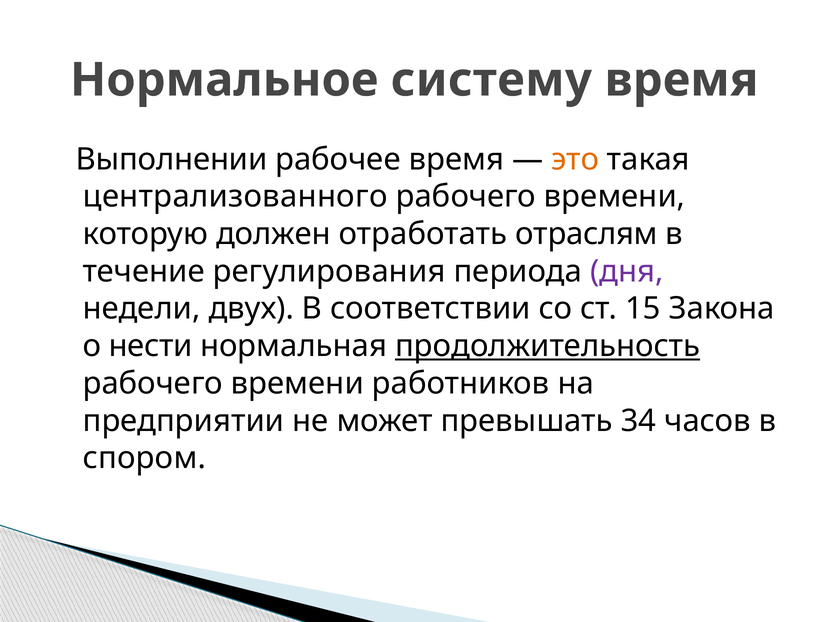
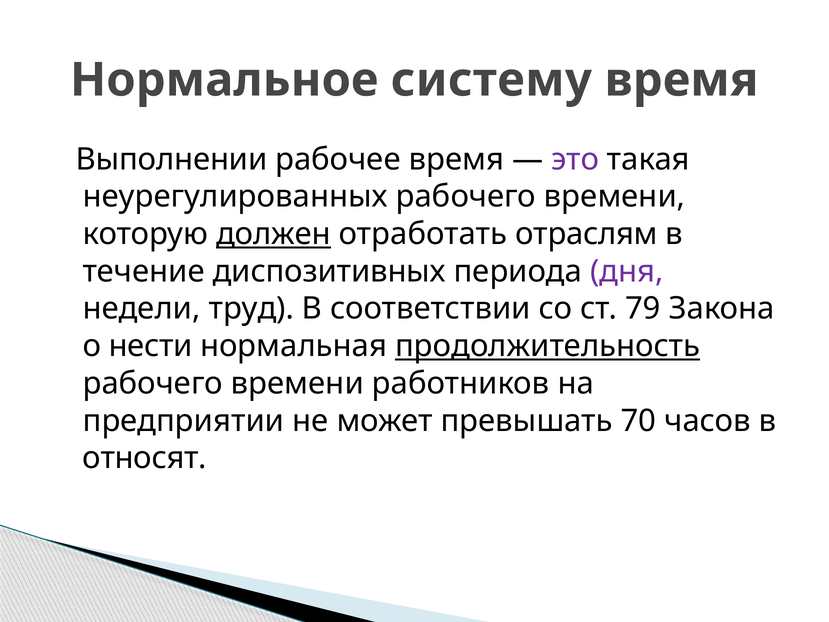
это colour: orange -> purple (575, 159)
централизованного: централизованного -> неурегулированных (235, 197)
должен underline: none -> present (273, 234)
регулирования: регулирования -> диспозитивных (329, 271)
двух: двух -> труд (251, 309)
15: 15 -> 79 (643, 309)
34: 34 -> 70 (638, 421)
спором: спором -> относят (145, 458)
